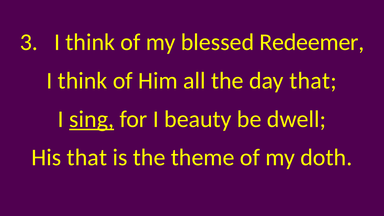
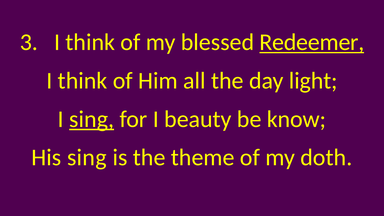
Redeemer underline: none -> present (312, 42)
day that: that -> light (313, 81)
dwell: dwell -> know (297, 119)
His that: that -> sing (87, 157)
